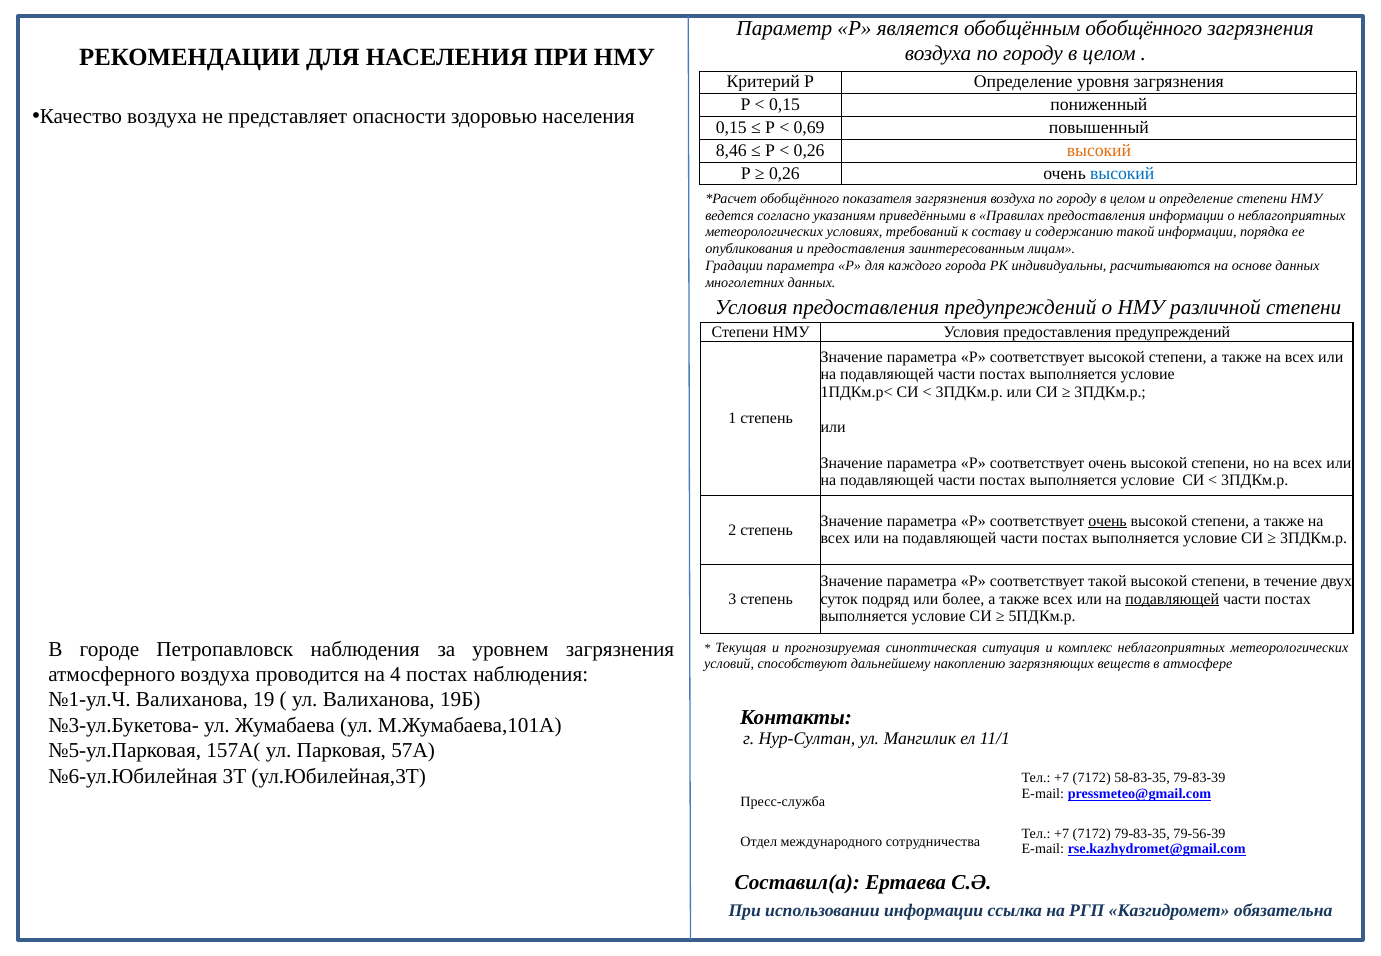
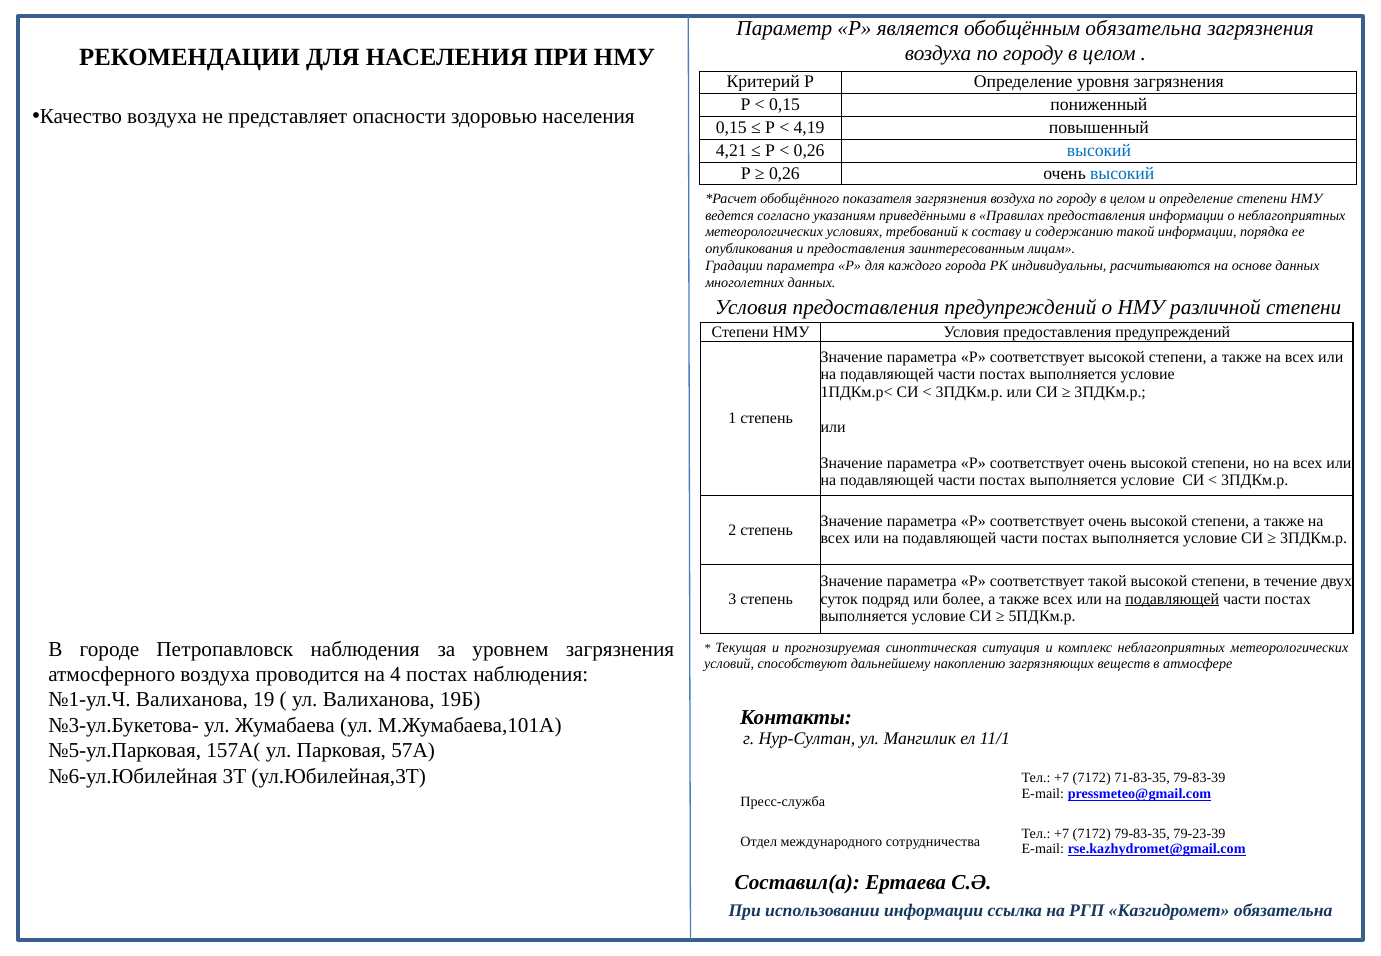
обобщённым обобщённого: обобщённого -> обязательна (1144, 28)
0,69: 0,69 -> 4,19 (809, 128)
8,46: 8,46 -> 4,21 (731, 150)
высокий colour: orange -> blue (1099, 150)
очень underline: present -> none (1107, 521)
58-83-35: 58-83-35 -> 71-83-35 (1142, 778)
79-56-39: 79-56-39 -> 79-23-39 (1199, 834)
